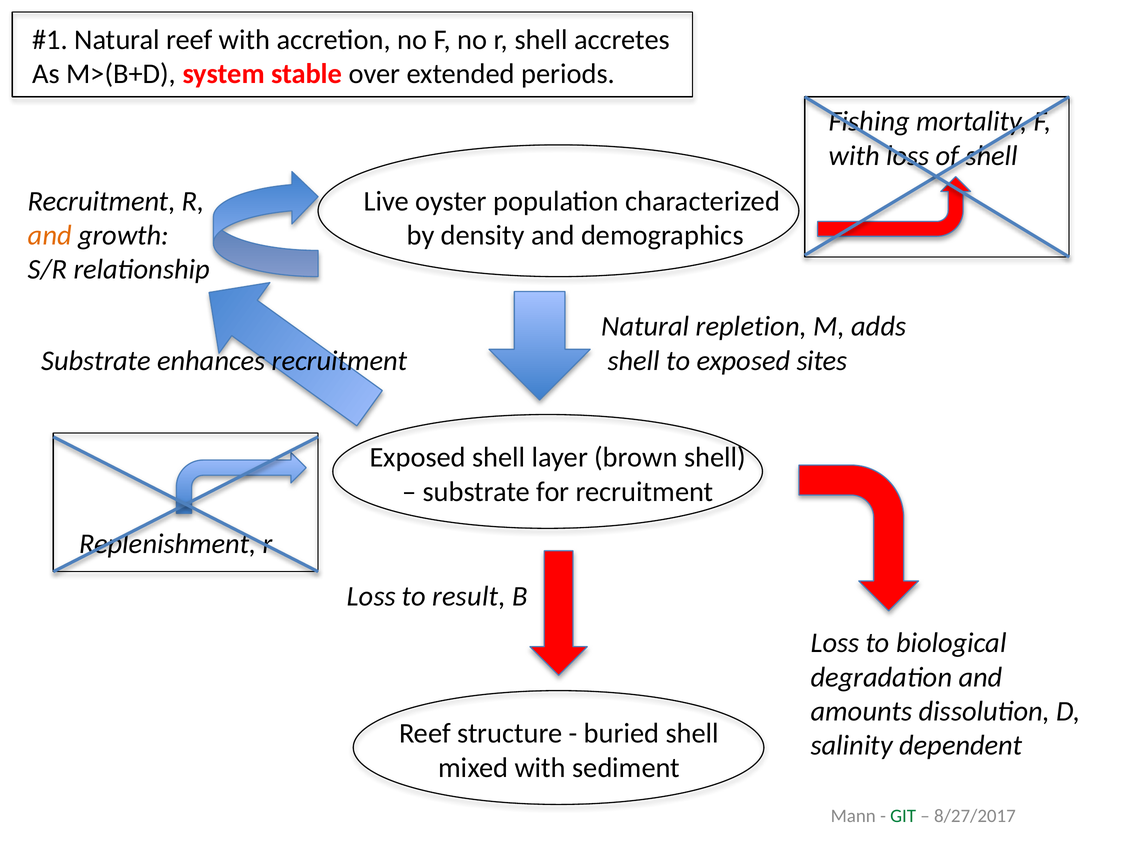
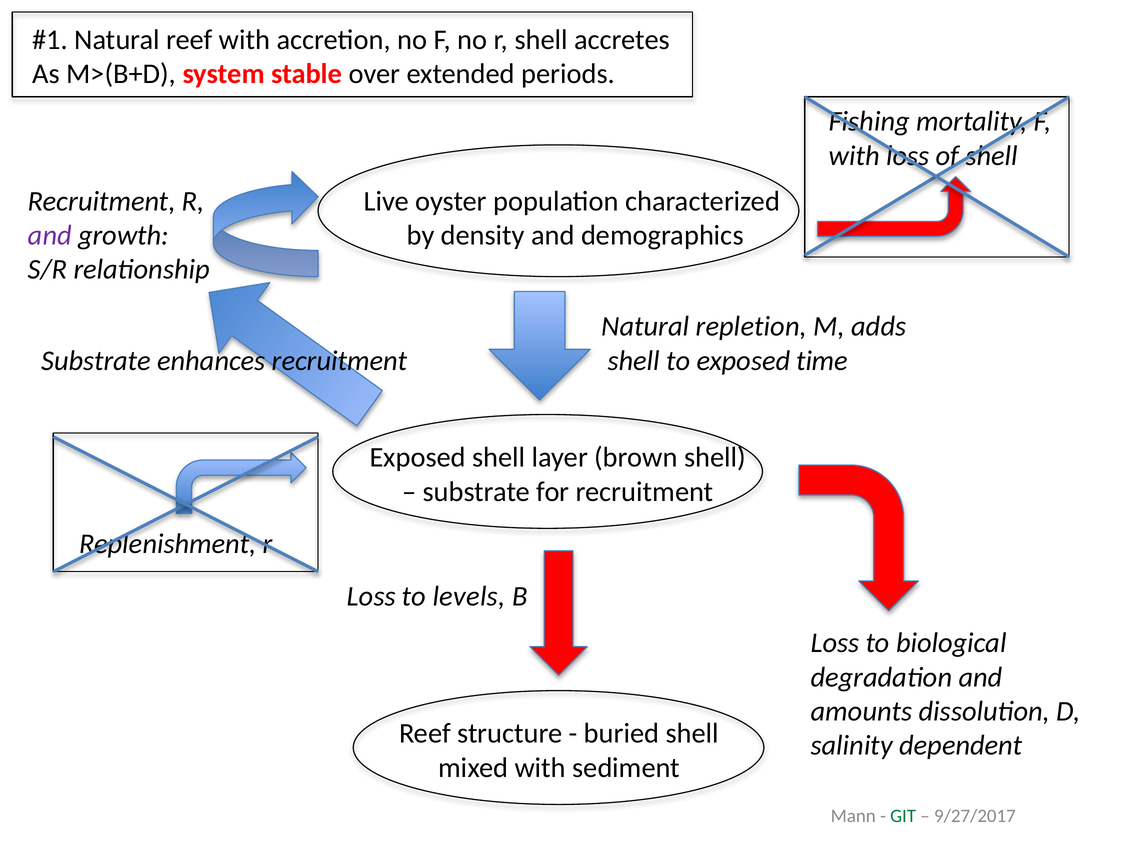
and colour: orange -> purple (50, 235)
sites: sites -> time (822, 360)
result: result -> levels (469, 596)
8/27/2017: 8/27/2017 -> 9/27/2017 (975, 815)
